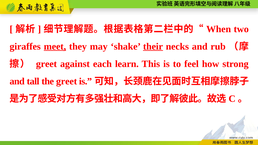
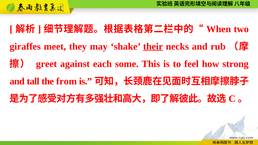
meet underline: present -> none (55, 46)
learn: learn -> some (127, 64)
the greet: greet -> from (67, 81)
